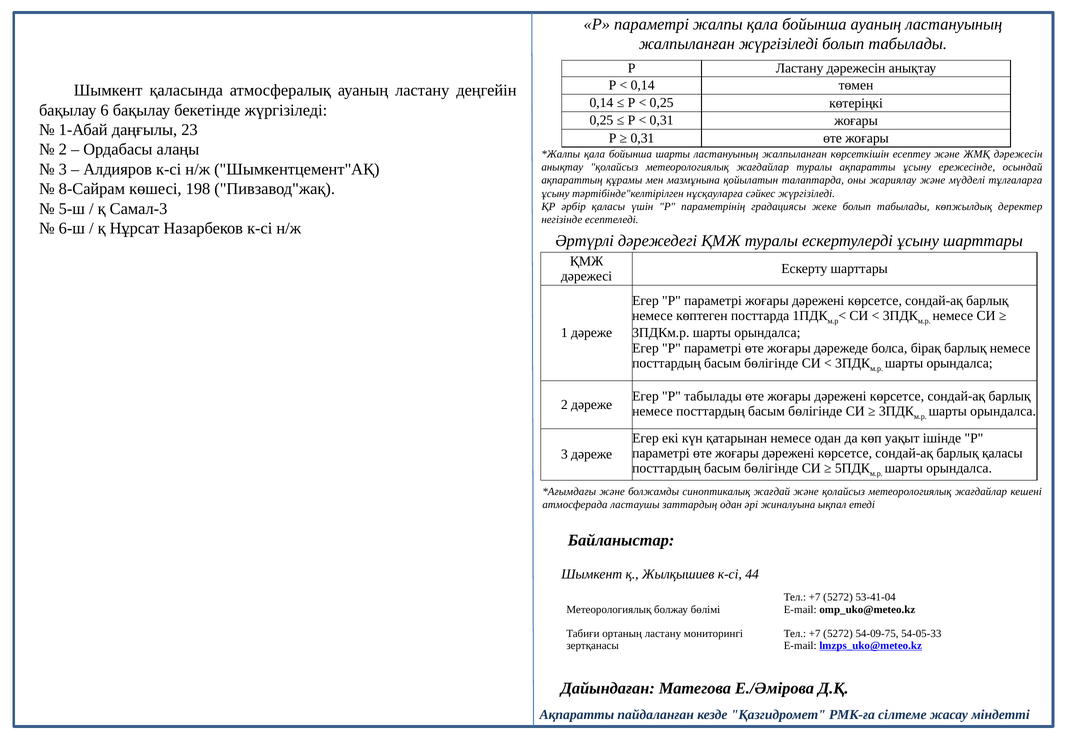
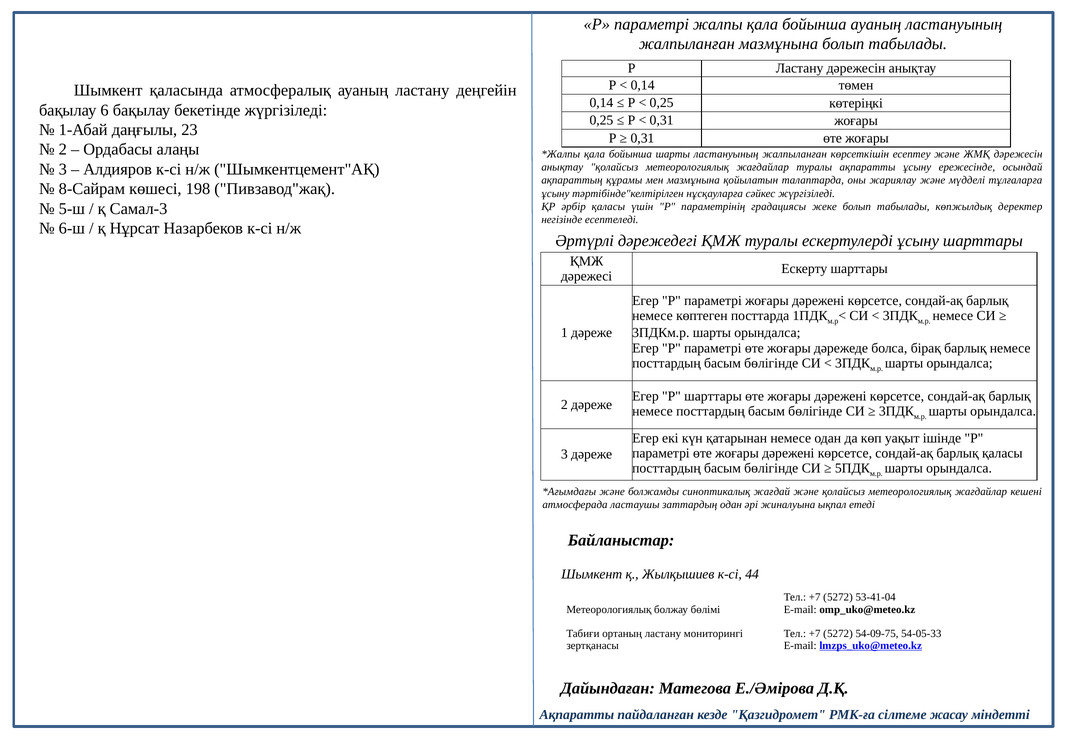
жалпыланған жүргізіледі: жүргізіледі -> мазмұнына (779, 44)
Р табылады: табылады -> шарттары (713, 396)
